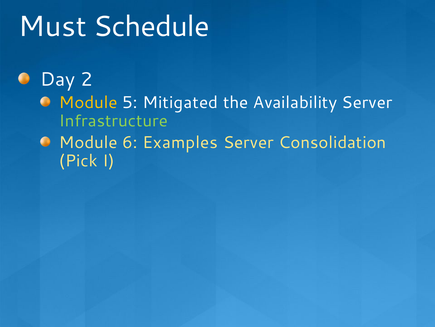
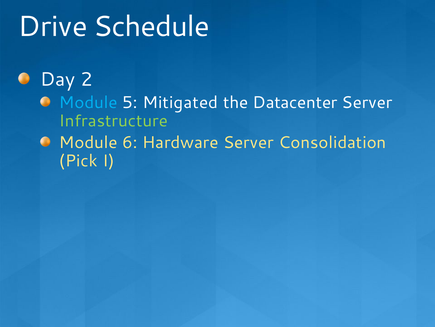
Must: Must -> Drive (53, 26)
Module colour: yellow -> light blue (88, 102)
Availability: Availability -> Datacenter (295, 102)
Examples: Examples -> Hardware (180, 142)
